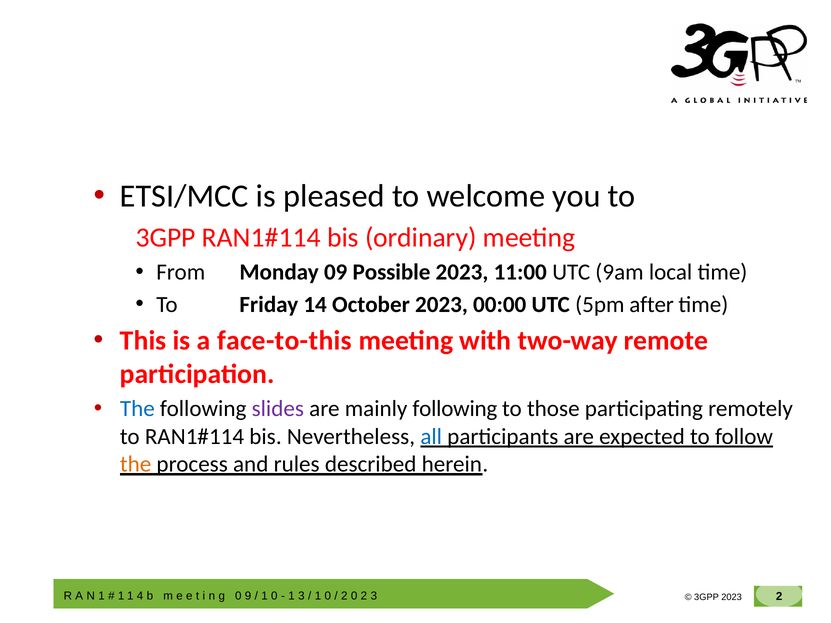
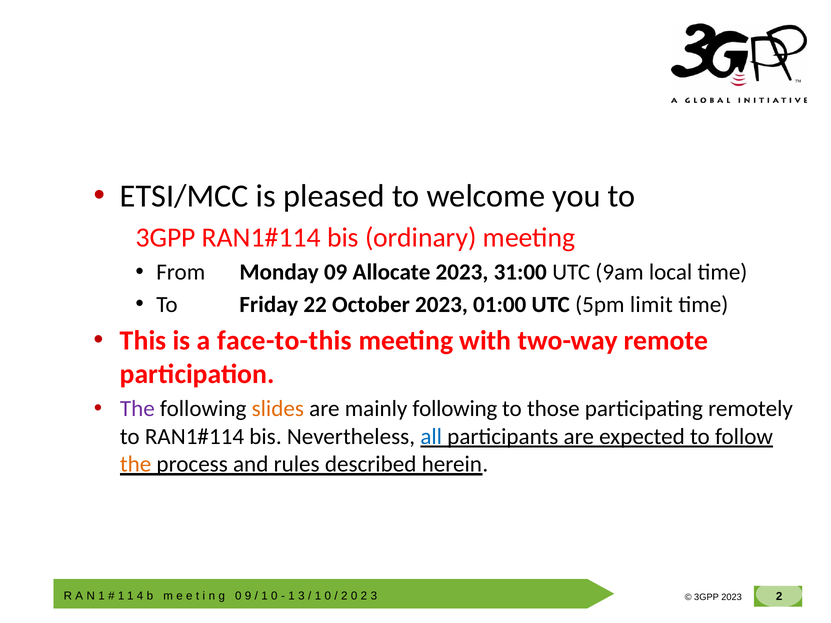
Possible: Possible -> Allocate (392, 272)
11:00: 11:00 -> 31:00 (520, 272)
14: 14 -> 22 (315, 305)
00:00: 00:00 -> 01:00 (500, 305)
after: after -> limit (651, 305)
The colour: blue -> purple (137, 409)
slides colour: purple -> orange (278, 409)
